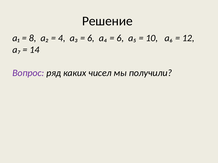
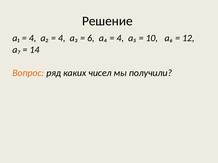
8: 8 -> 4 (33, 38)
6: 6 -> 4 (120, 38)
Вопрос colour: purple -> orange (28, 73)
